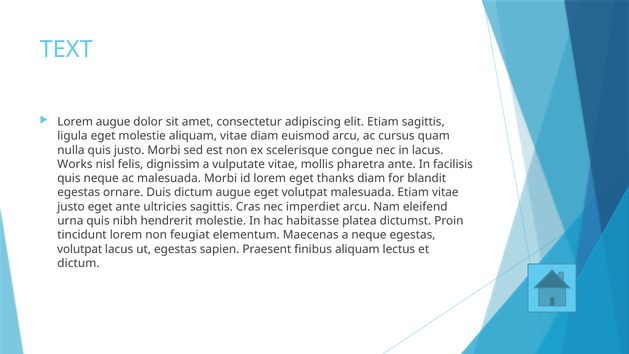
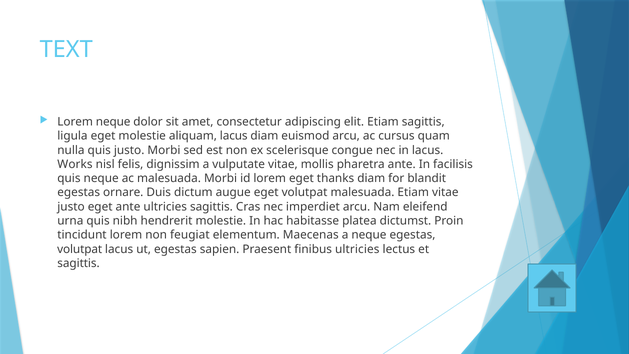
Lorem augue: augue -> neque (113, 122)
aliquam vitae: vitae -> lacus (234, 136)
finibus aliquam: aliquam -> ultricies (357, 249)
dictum: dictum -> sagittis (79, 263)
